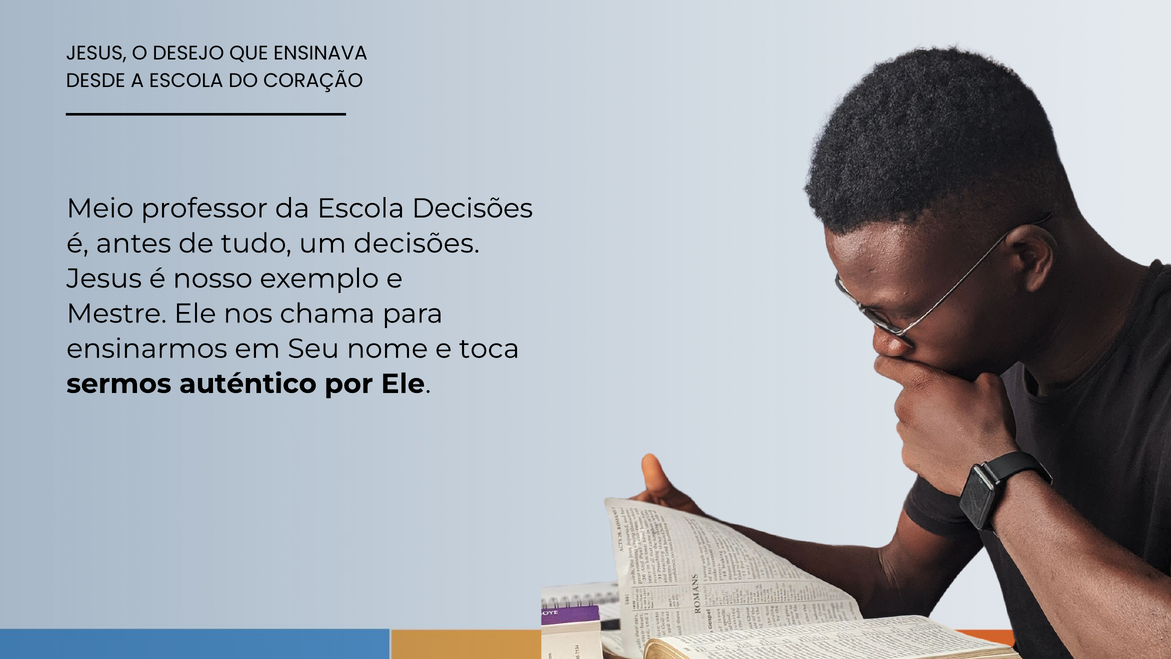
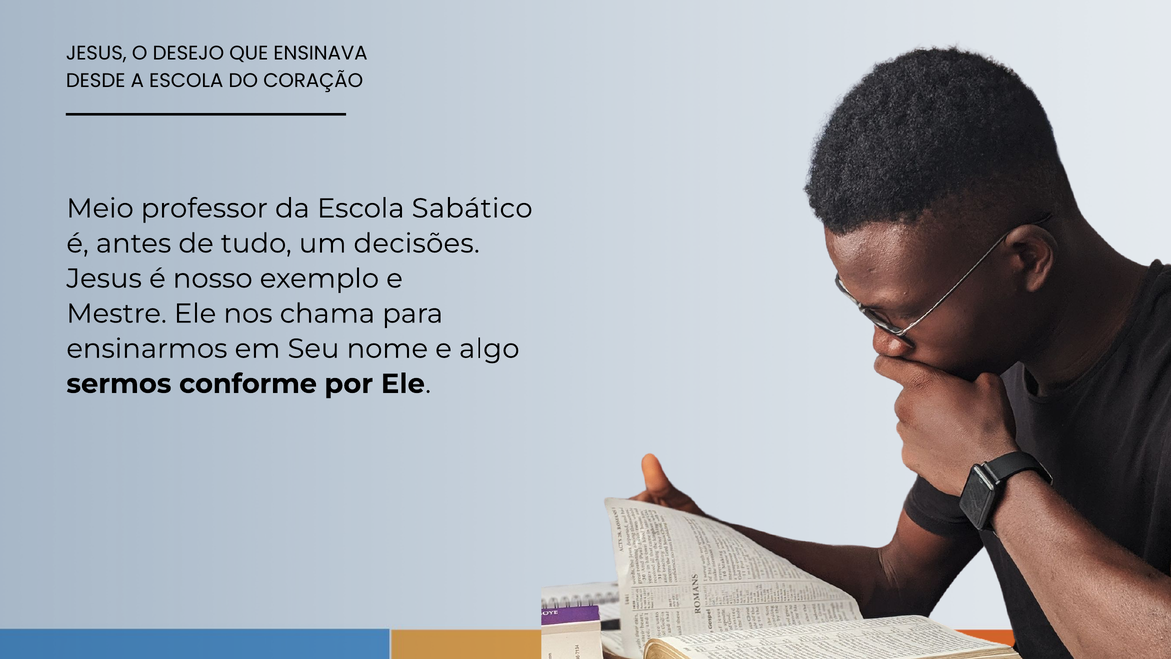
Escola Decisões: Decisões -> Sabático (472, 208)
toca: toca -> algo (489, 349)
auténtico: auténtico -> conforme (248, 384)
